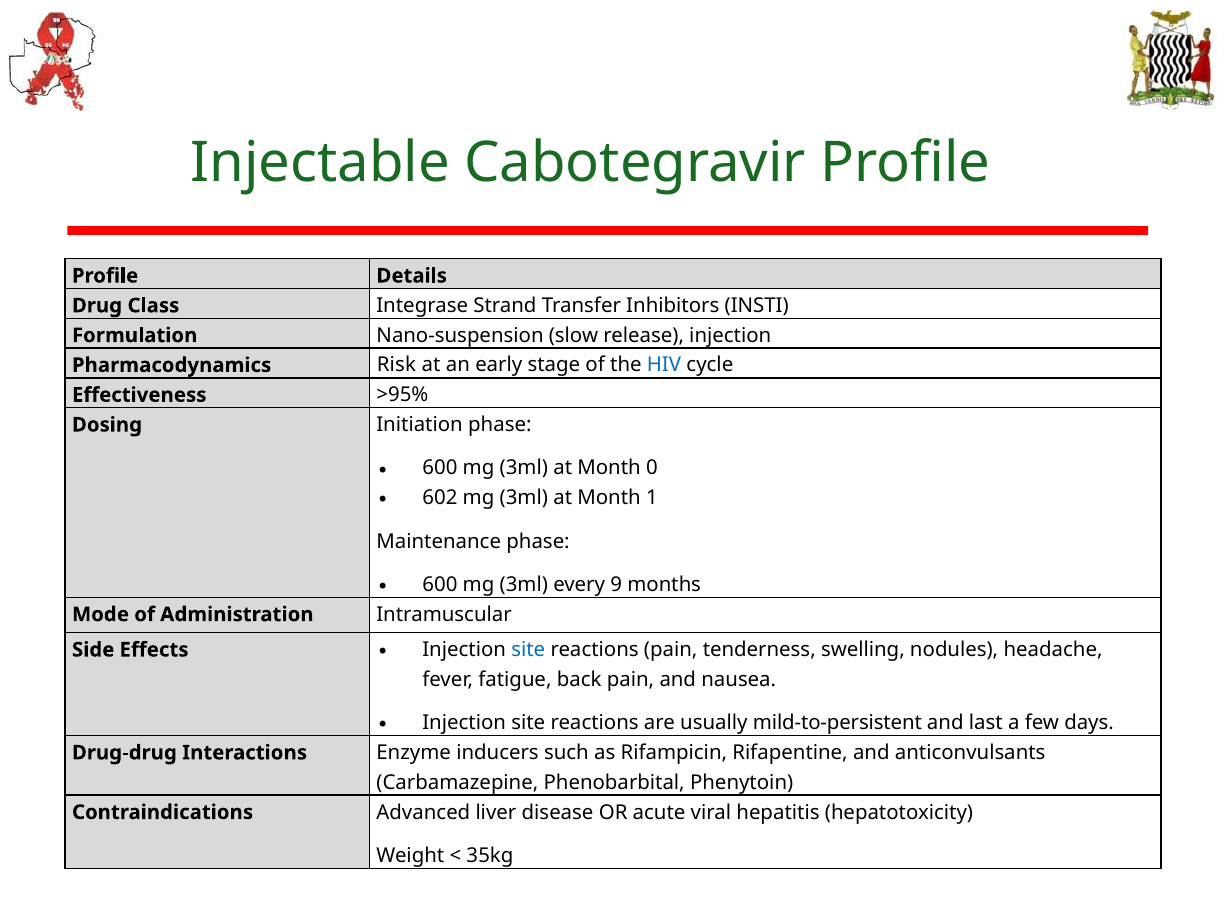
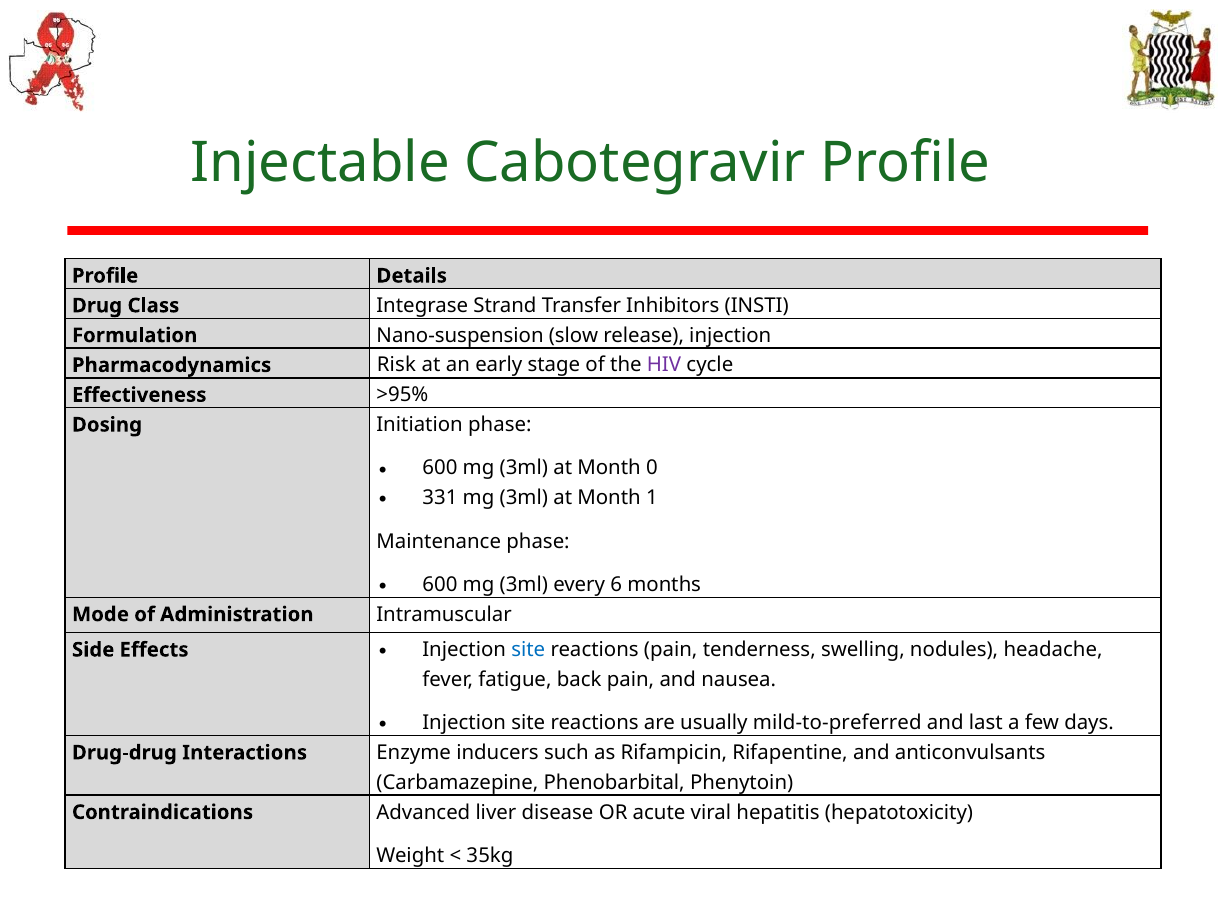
HIV colour: blue -> purple (664, 365)
602: 602 -> 331 (440, 498)
9: 9 -> 6 (616, 584)
mild-to-persistent: mild-to-persistent -> mild-to-preferred (837, 723)
